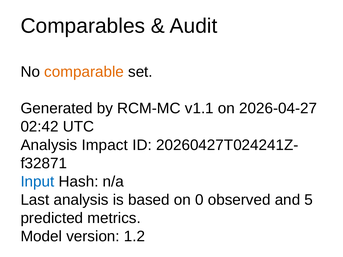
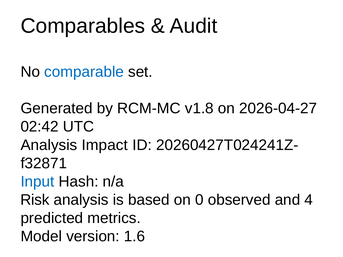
comparable colour: orange -> blue (84, 72)
v1.1: v1.1 -> v1.8 (199, 109)
Last: Last -> Risk (35, 200)
5: 5 -> 4 (309, 200)
1.2: 1.2 -> 1.6 (135, 237)
